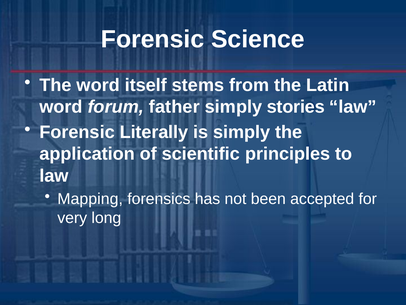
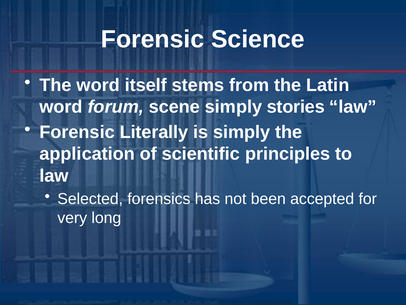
father: father -> scene (174, 107)
Mapping: Mapping -> Selected (90, 199)
